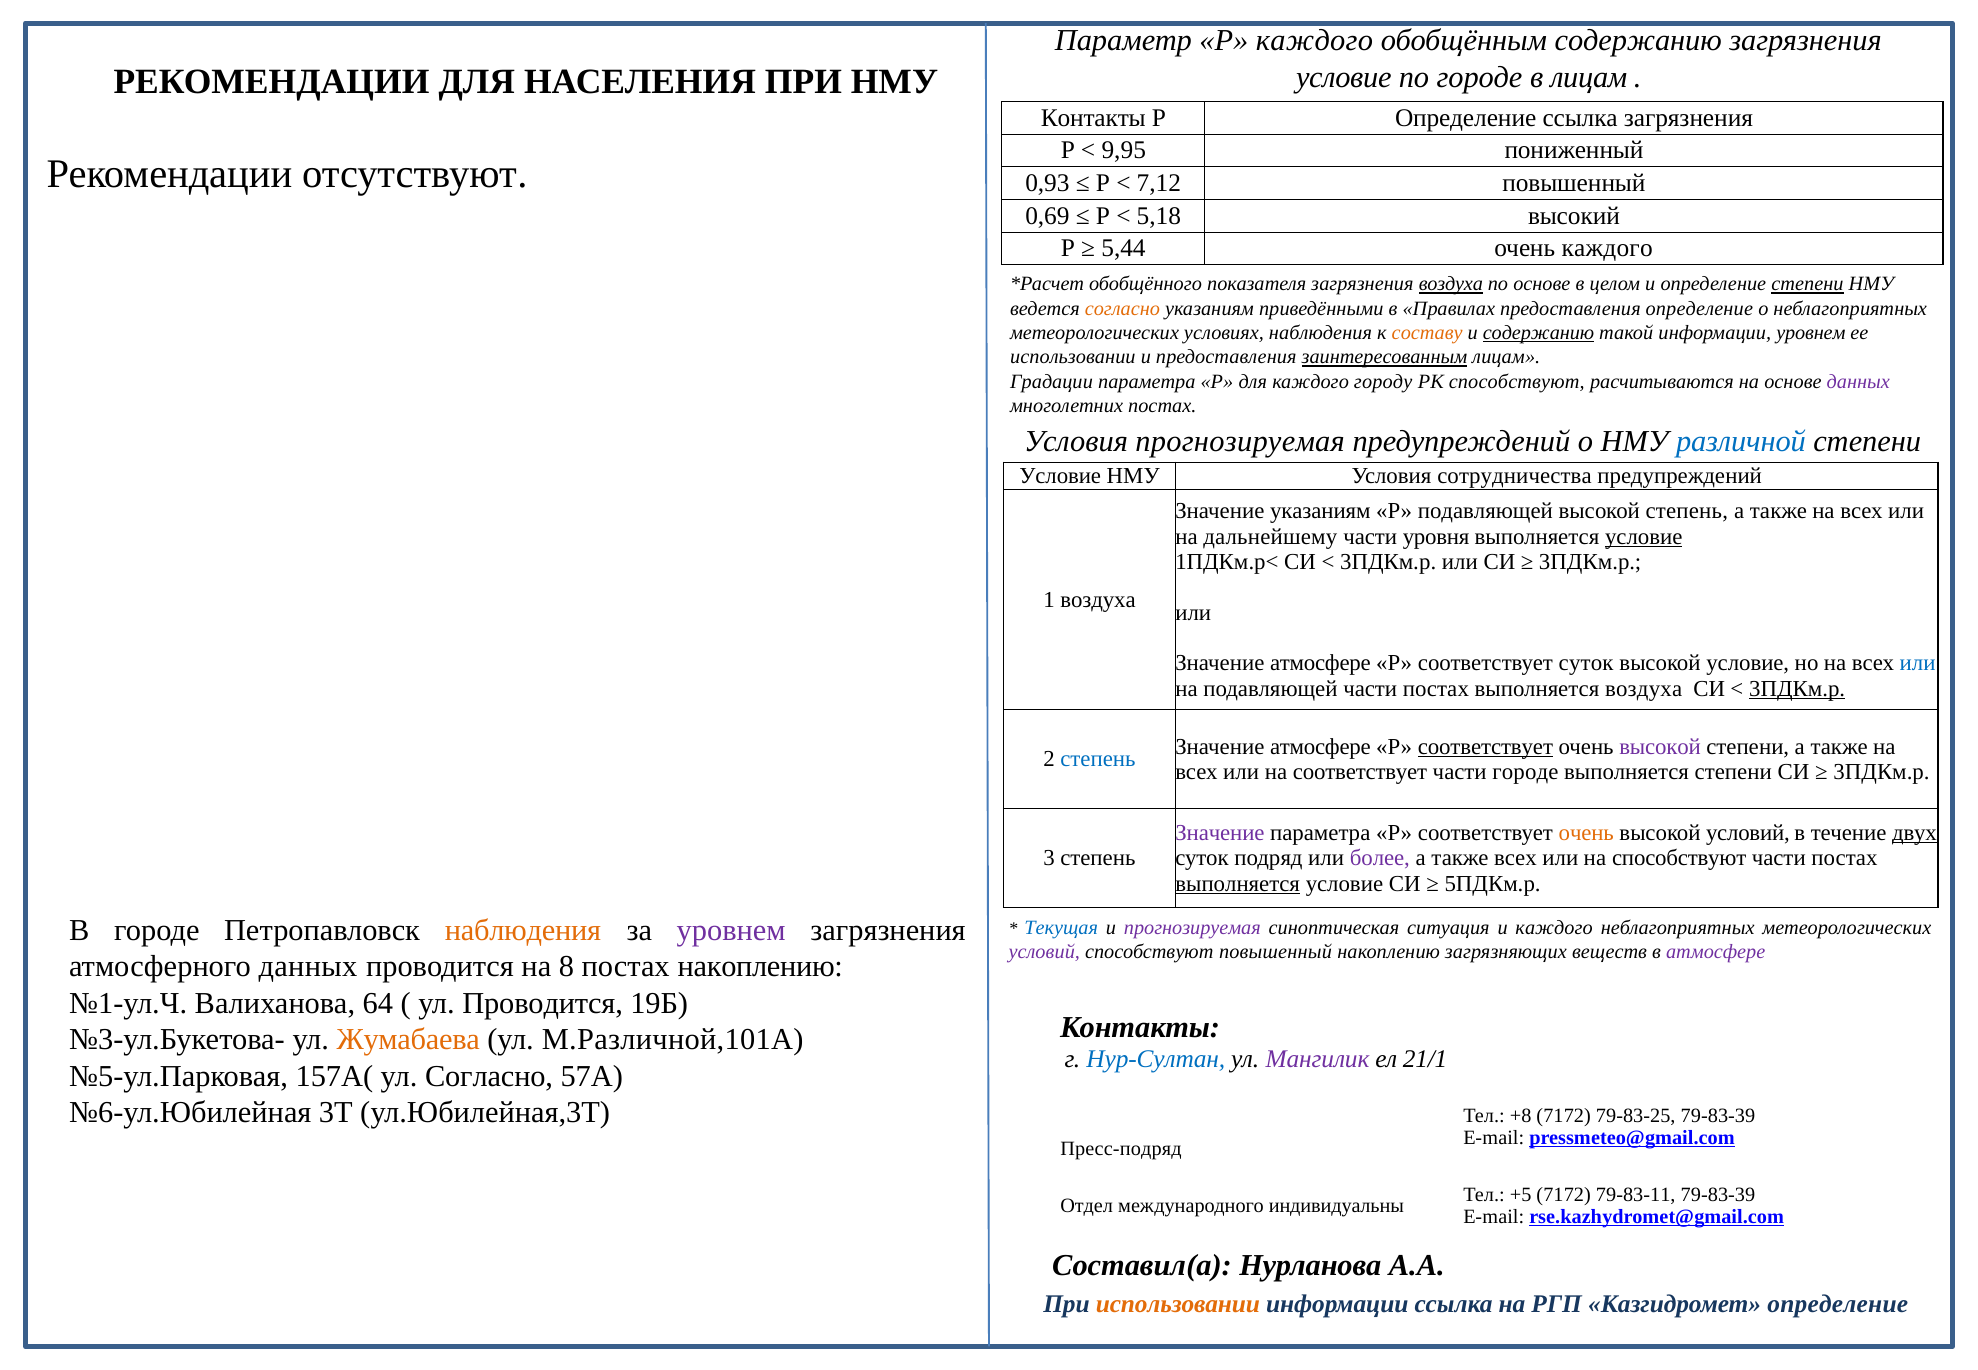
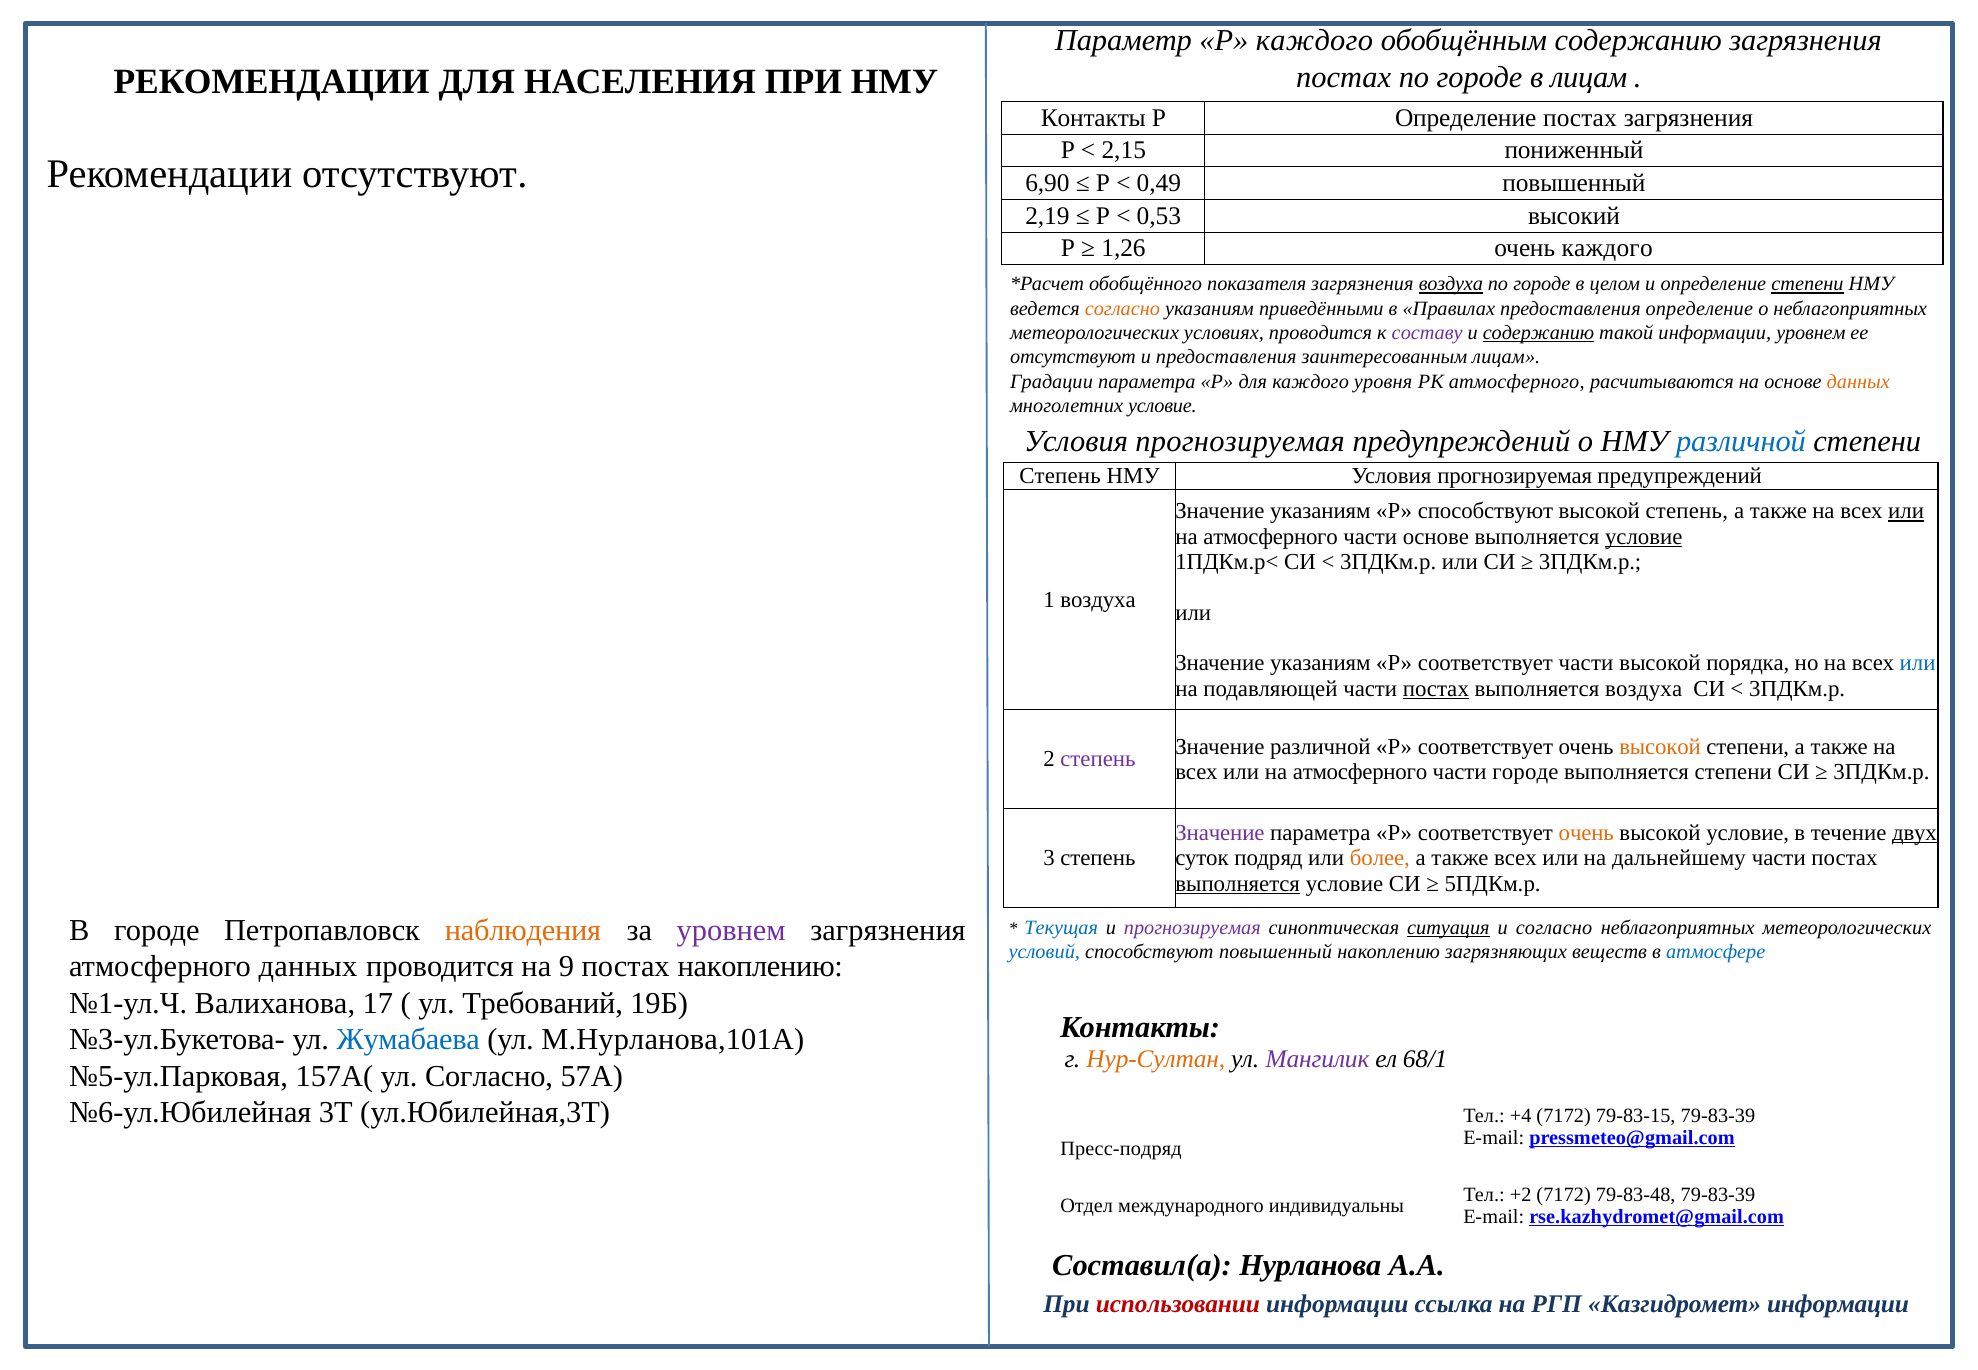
условие: условие -> постах (1344, 77)
Определение ссылка: ссылка -> постах (1580, 118)
9,95: 9,95 -> 2,15 (1124, 150)
0,93: 0,93 -> 6,90 (1047, 183)
7,12: 7,12 -> 0,49 (1159, 183)
0,69: 0,69 -> 2,19 (1047, 216)
5,18: 5,18 -> 0,53 (1159, 216)
5,44: 5,44 -> 1,26 (1123, 248)
основе: основе -> городе (1542, 284)
условиях наблюдения: наблюдения -> проводится (1321, 333)
составу colour: orange -> purple (1427, 333)
использовании: использовании -> отсутствуют (1073, 357)
заинтересованным underline: present -> none (1384, 357)
городу: городу -> уровня (1383, 381)
РК способствуют: способствуют -> атмосферного (1517, 381)
данных colour: purple -> orange (1858, 381)
многолетних постах: постах -> условие (1162, 406)
Условие: Условие -> Степень (1060, 476)
НМУ Условия сотрудничества: сотрудничества -> прогнозируемая (1515, 476)
Р подавляющей: подавляющей -> способствуют (1485, 511)
или underline: none -> present (1906, 511)
дальнейшему: дальнейшему -> атмосферного (1271, 536)
части уровня: уровня -> основе (1436, 536)
атмосфере: атмосфере -> указаниям (1320, 663)
соответствует суток: суток -> части (1586, 663)
высокой условие: условие -> порядка (1748, 663)
постах underline: none -> present (1436, 688)
3ПДКм.р underline: present -> none (1797, 688)
атмосфере: атмосфере -> различной (1320, 746)
соответствует underline: present -> none (1485, 746)
высокой colour: purple -> orange (1660, 746)
степень colour: blue -> purple (1098, 759)
соответствует: соответствует -> атмосферного (1360, 772)
высокой условий: условий -> условие (1748, 833)
более colour: purple -> orange (1380, 858)
на способствуют: способствуют -> дальнейшему (1679, 858)
ситуация underline: none -> present (1448, 927)
и каждого: каждого -> согласно (1554, 927)
условий colour: purple -> blue (1044, 952)
атмосфере colour: purple -> blue (1716, 952)
8: 8 -> 9 (566, 966)
64: 64 -> 17 (378, 1003)
ул Проводится: Проводится -> Требований (543, 1003)
Жумабаева colour: orange -> blue (408, 1039)
М.Различной,101А: М.Различной,101А -> М.Нурланова,101А (673, 1039)
Нур-Султан colour: blue -> orange (1156, 1059)
21/1: 21/1 -> 68/1 (1425, 1059)
+8: +8 -> +4 (1521, 1115)
79-83-25: 79-83-25 -> 79-83-15 (1636, 1115)
+5: +5 -> +2 (1521, 1194)
79-83-11: 79-83-11 -> 79-83-48 (1636, 1194)
использовании colour: orange -> red (1178, 1304)
Казгидромет определение: определение -> информации (1838, 1304)
